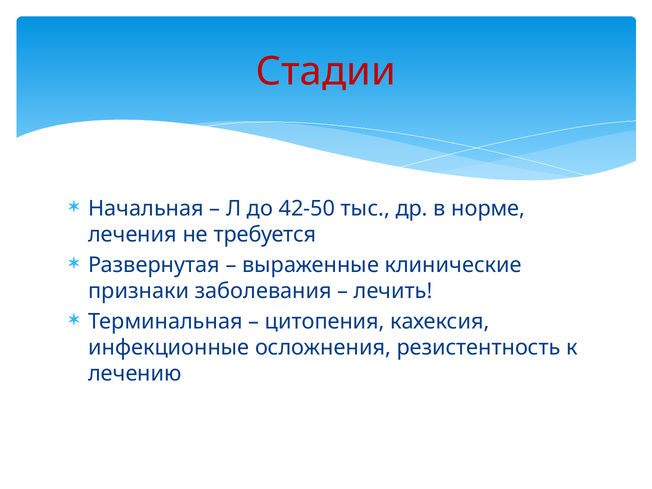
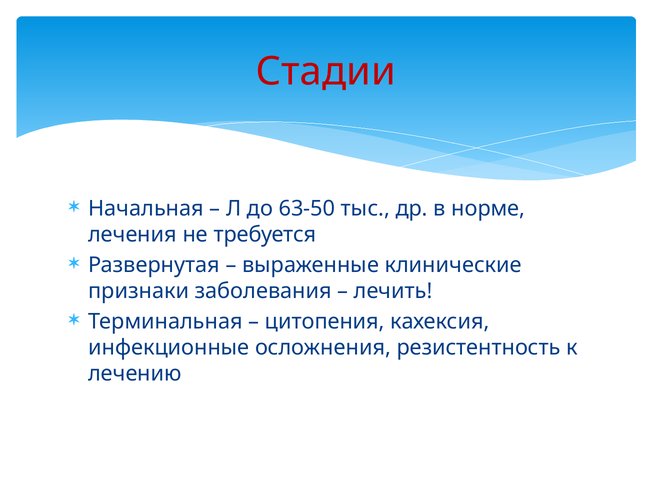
42-50: 42-50 -> 63-50 (307, 209)
